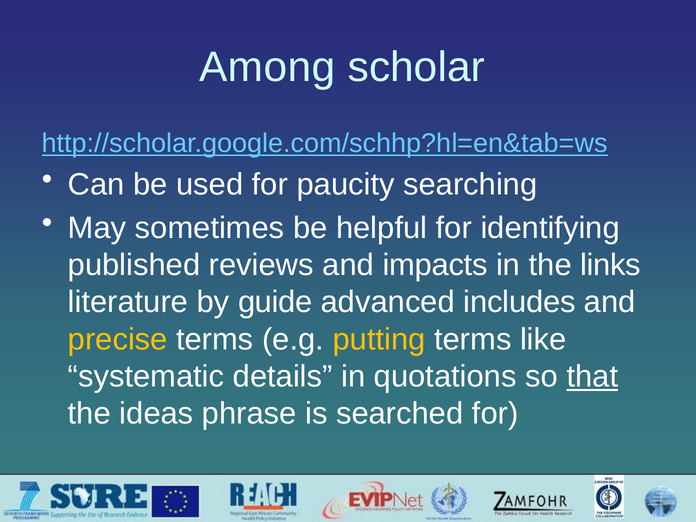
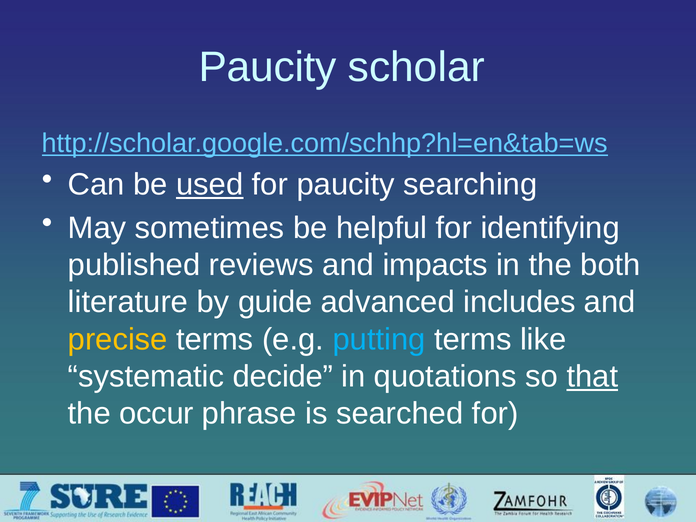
Among: Among -> Paucity (268, 67)
used underline: none -> present (210, 185)
links: links -> both (610, 265)
putting colour: yellow -> light blue (379, 339)
details: details -> decide (283, 377)
ideas: ideas -> occur (157, 414)
